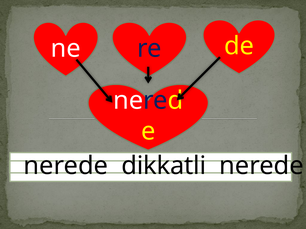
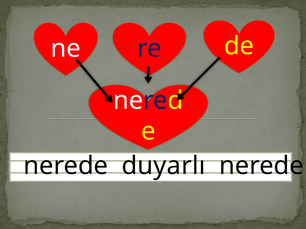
dikkatli: dikkatli -> duyarlı (164, 166)
